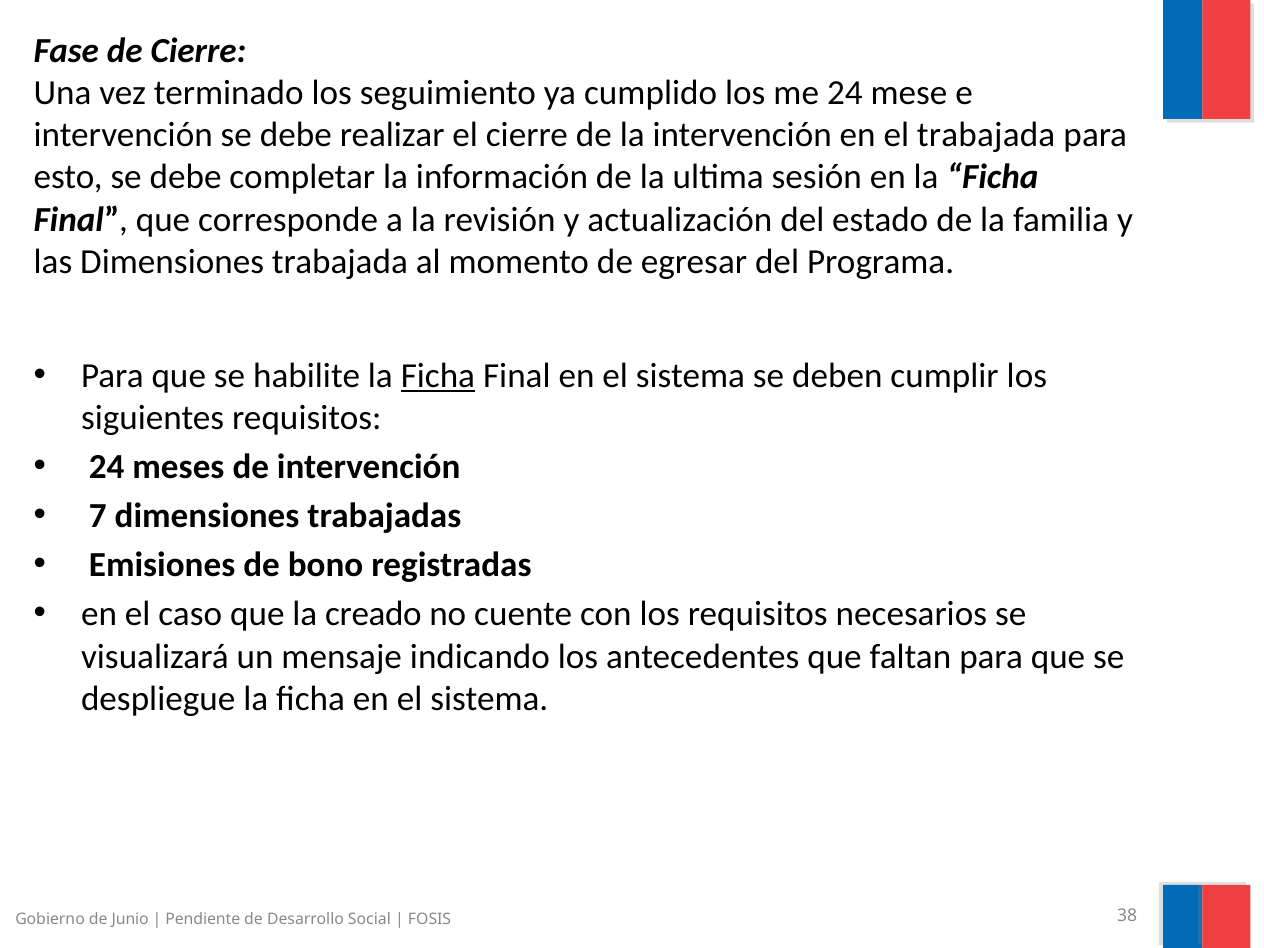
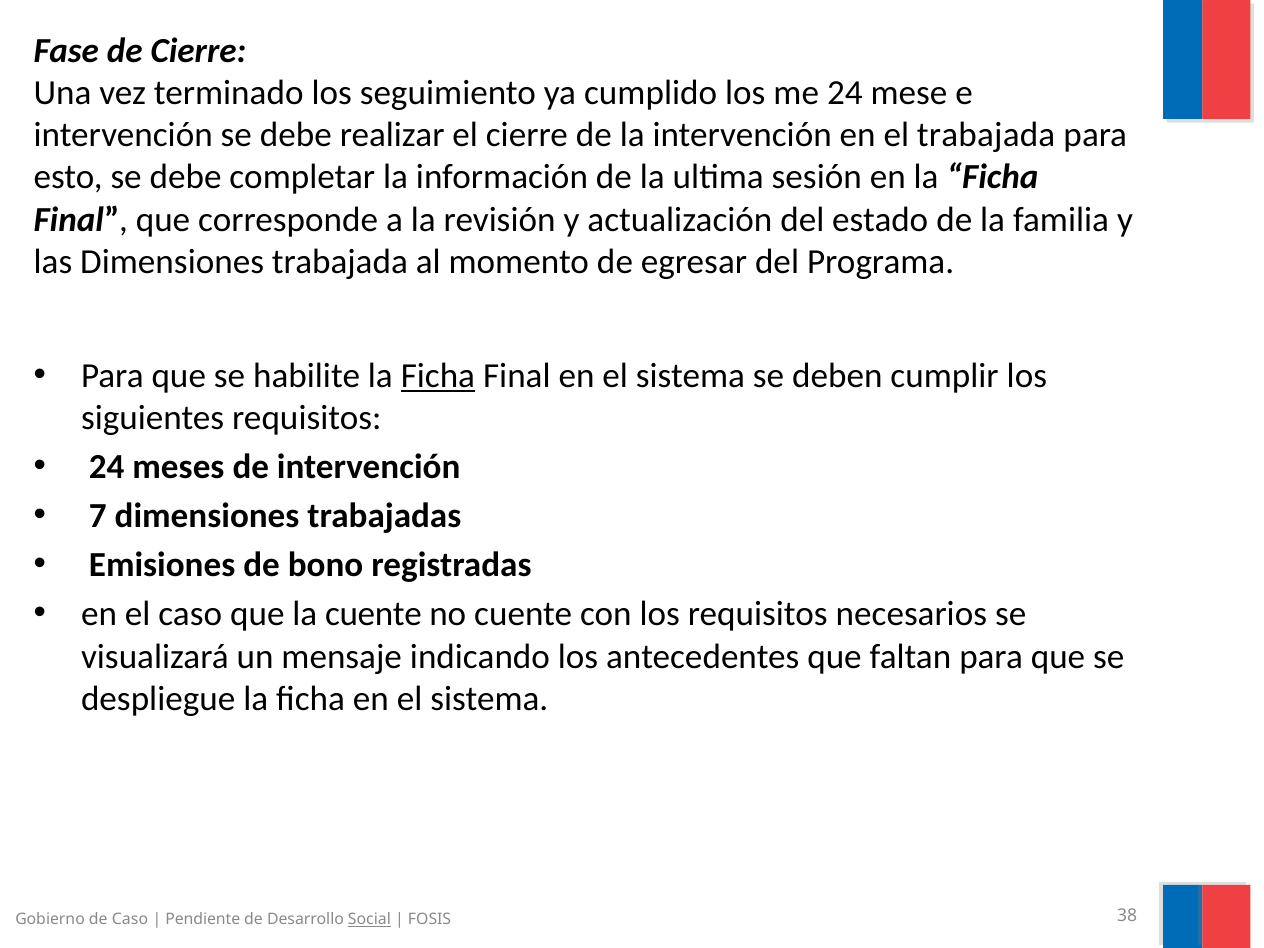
la creado: creado -> cuente (373, 614)
de Junio: Junio -> Caso (130, 919)
Social underline: none -> present (369, 919)
